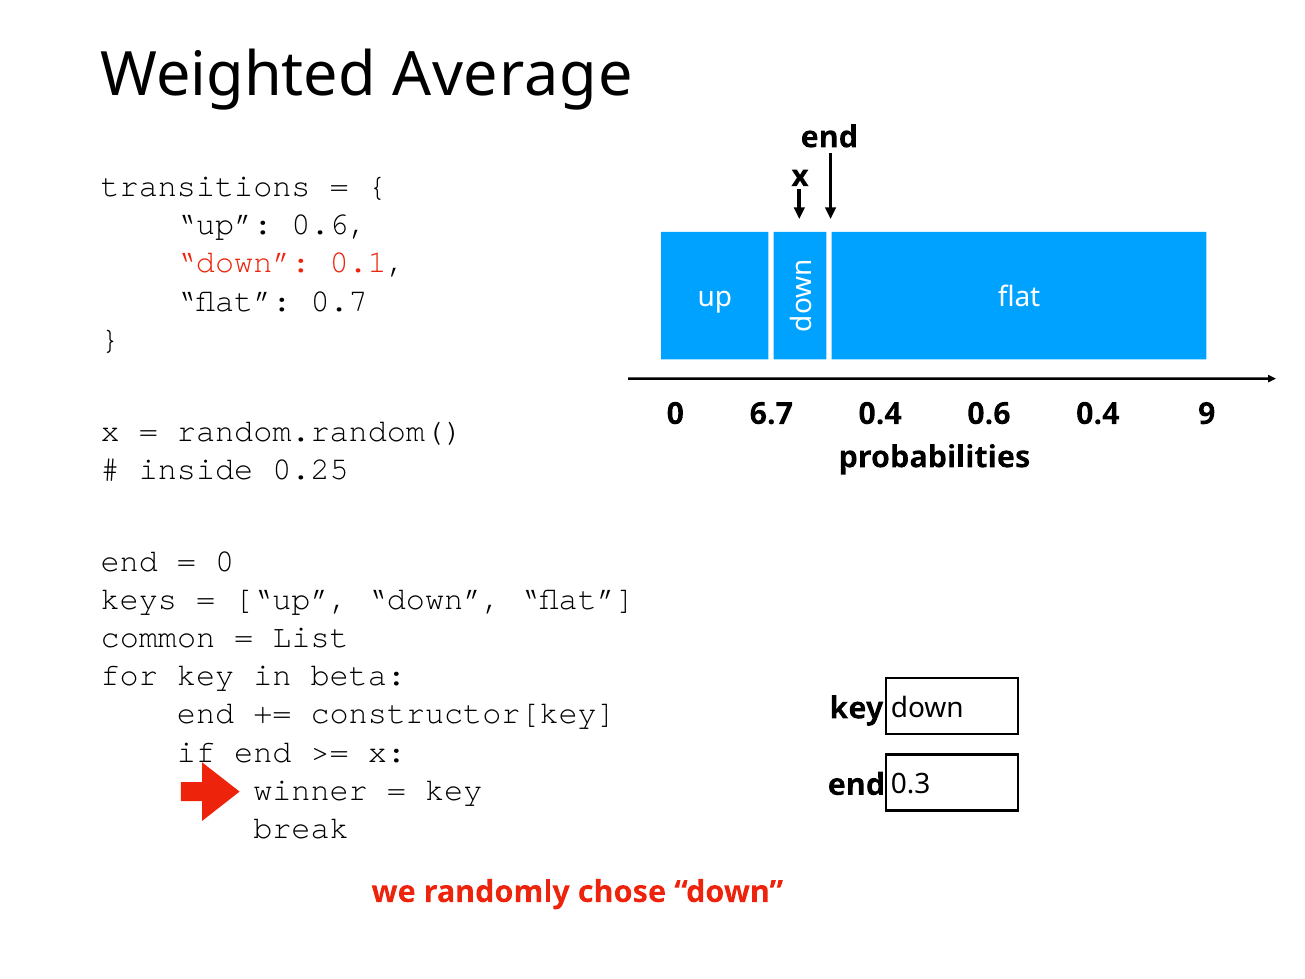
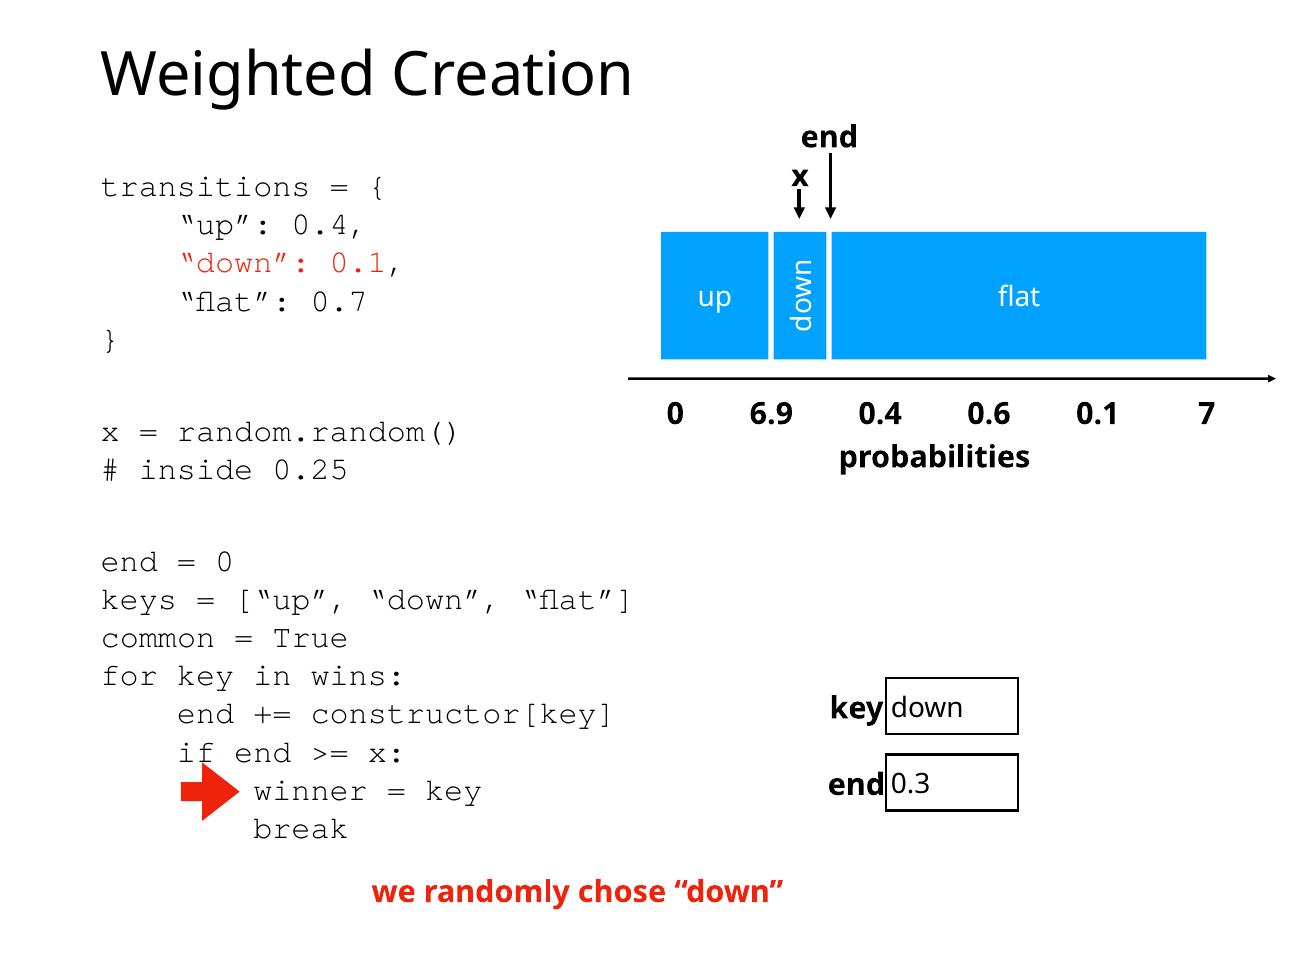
Average: Average -> Creation (513, 75)
up 0.6: 0.6 -> 0.4 (330, 224)
6.7: 6.7 -> 6.9 (771, 414)
0.6 0.4: 0.4 -> 0.1 (1098, 414)
9: 9 -> 7 (1207, 414)
List: List -> True (311, 637)
beta: beta -> wins (358, 675)
